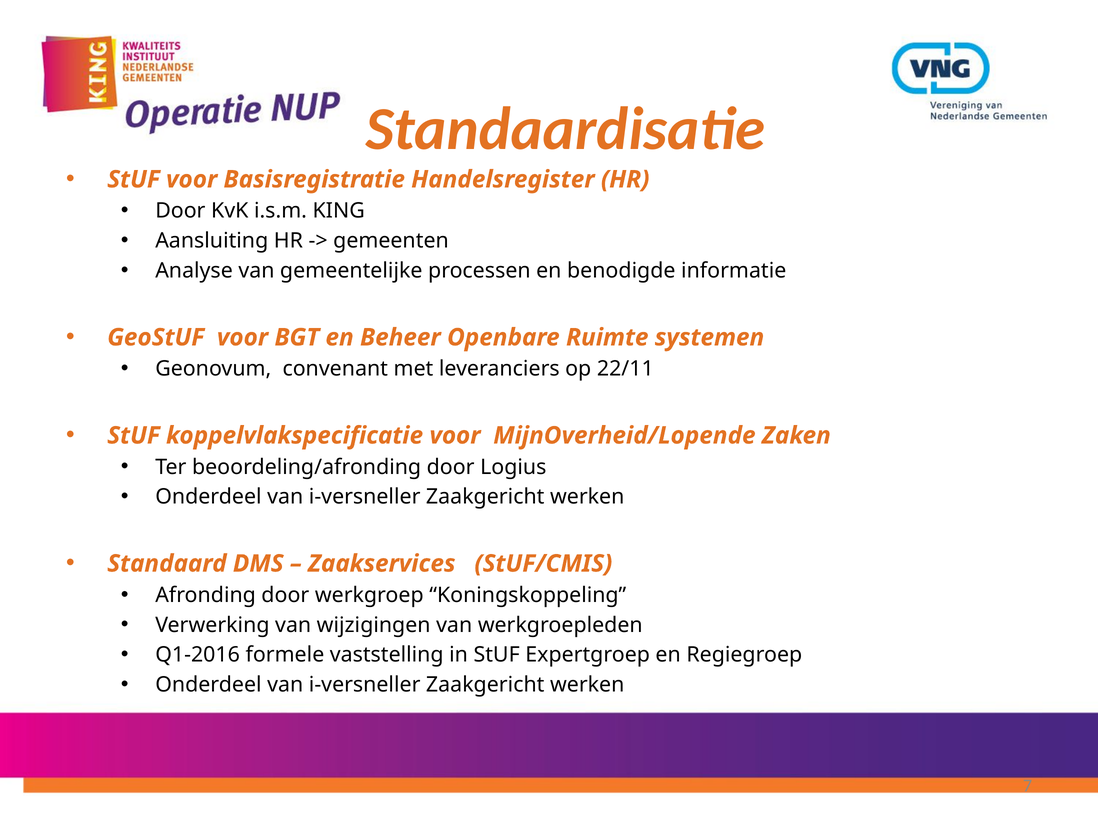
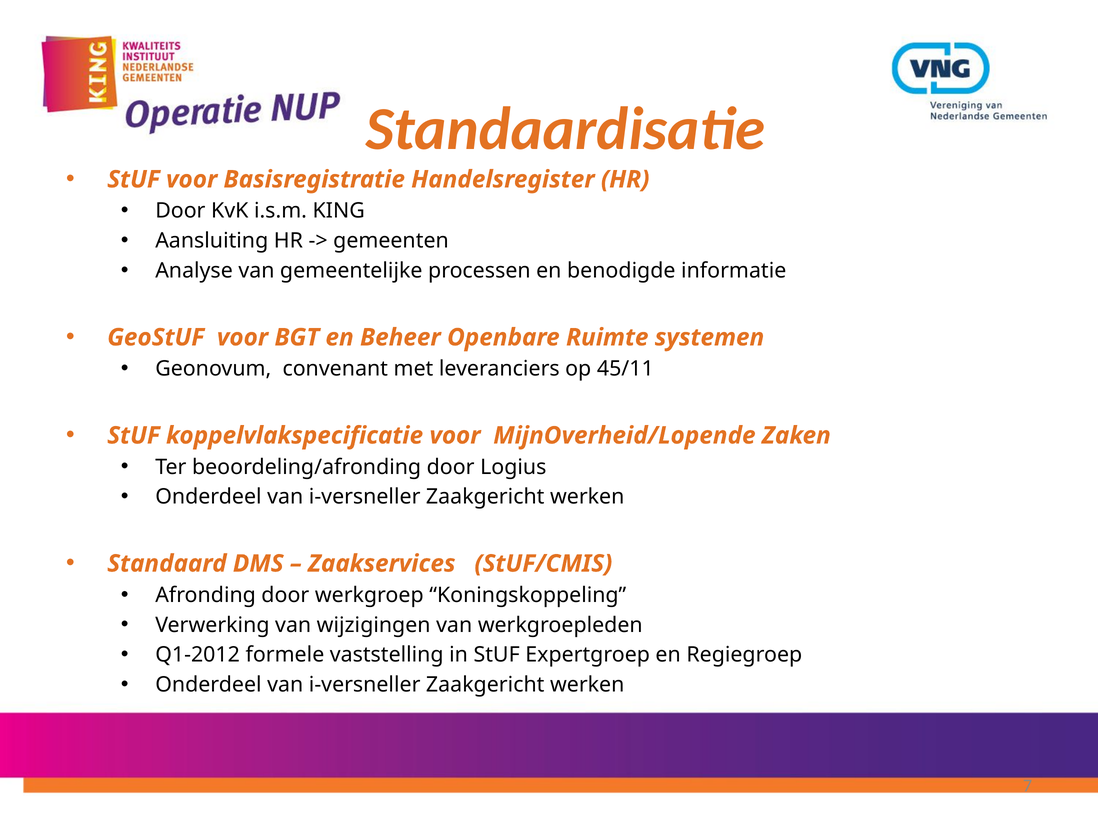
22/11: 22/11 -> 45/11 (625, 369)
Q1-2016: Q1-2016 -> Q1-2012 (198, 655)
